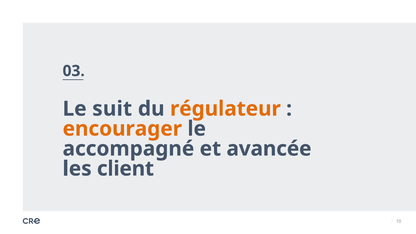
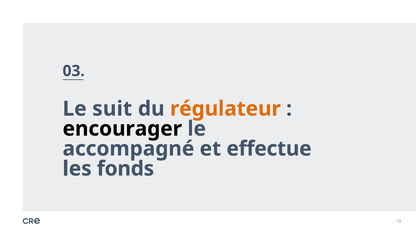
encourager colour: orange -> black (122, 129)
avancée: avancée -> effectue (269, 149)
client: client -> fonds (125, 169)
